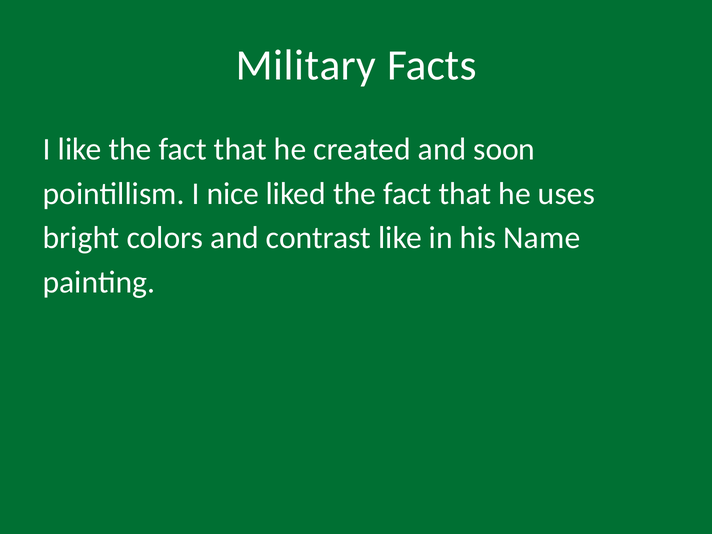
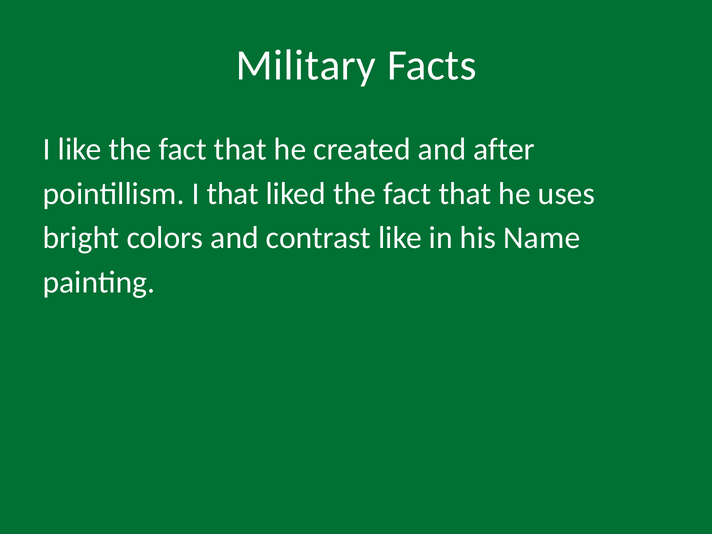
soon: soon -> after (504, 149)
I nice: nice -> that (233, 194)
